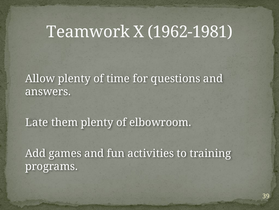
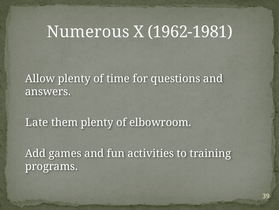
Teamwork: Teamwork -> Numerous (88, 32)
